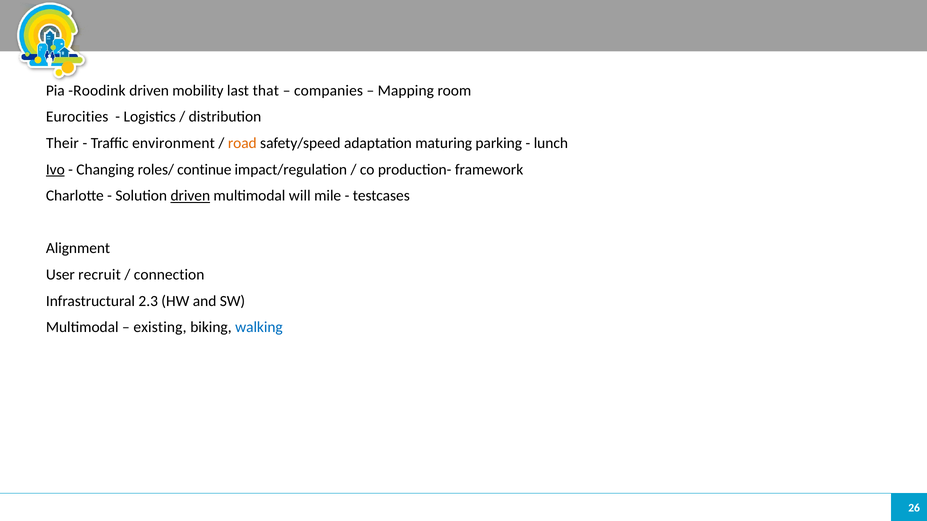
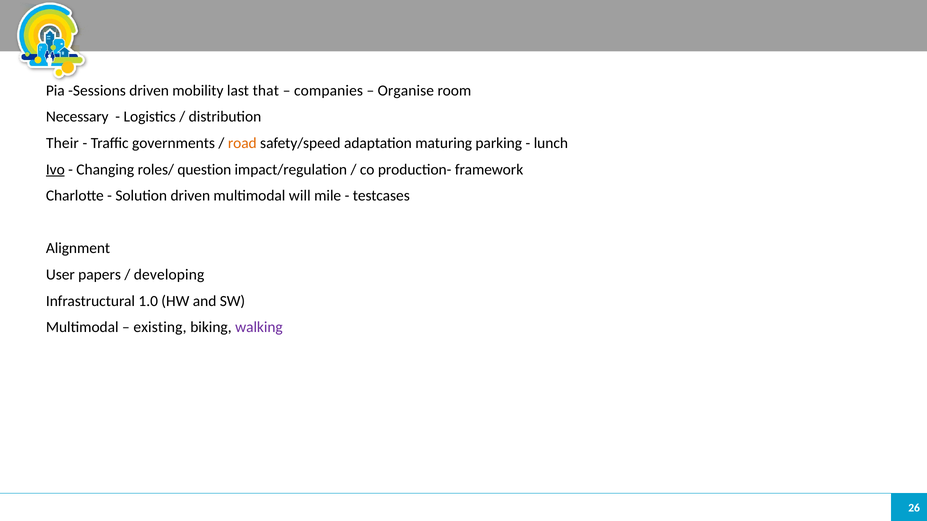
Roodink: Roodink -> Sessions (97, 91)
Mapping: Mapping -> Organise (406, 91)
Eurocities: Eurocities -> Necessary (77, 117)
environment: environment -> governments (174, 143)
continue: continue -> question (204, 170)
driven underline: present -> none (190, 196)
recruit: recruit -> papers (100, 275)
connection: connection -> developing (169, 275)
2.3: 2.3 -> 1.0 (148, 301)
walking colour: blue -> purple (259, 328)
